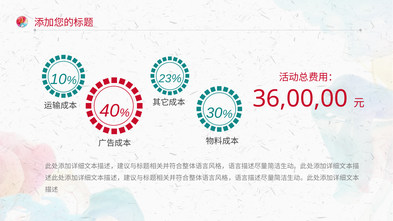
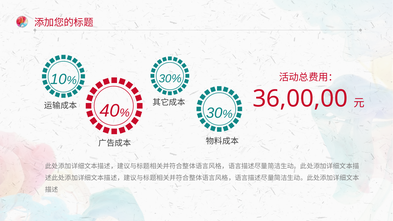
23%: 23% -> 30% (170, 79)
